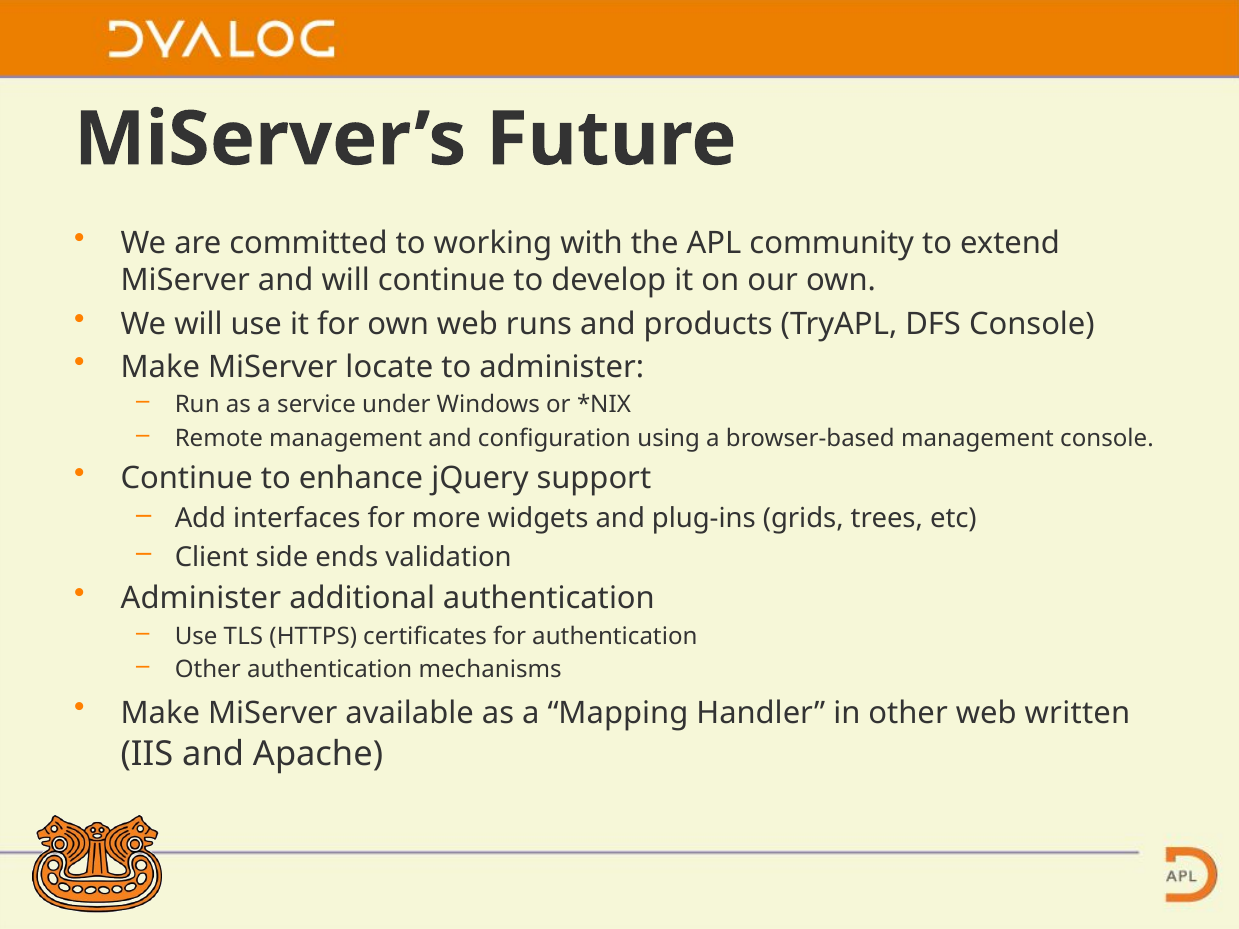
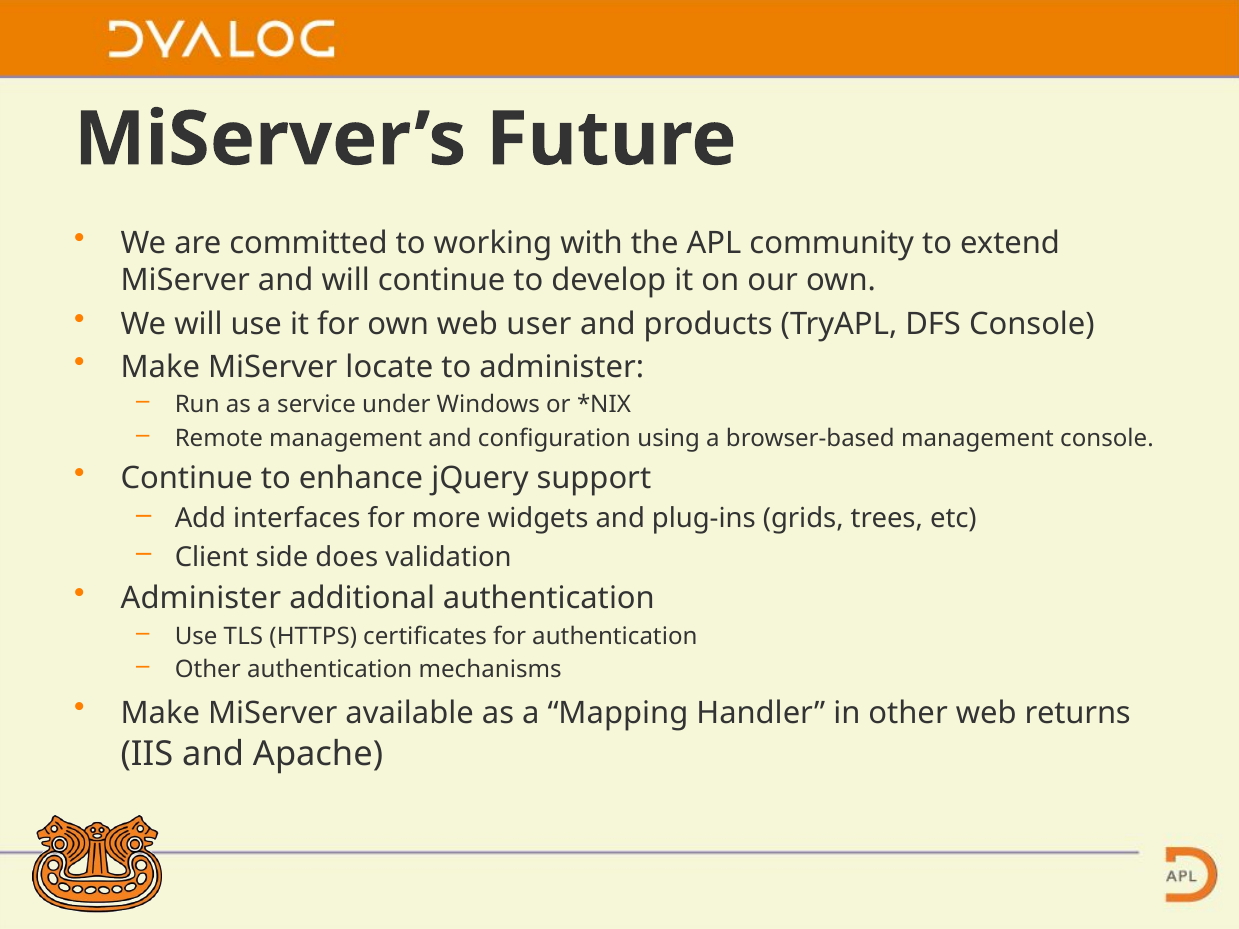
runs: runs -> user (539, 324)
ends: ends -> does (347, 557)
written: written -> returns (1078, 714)
